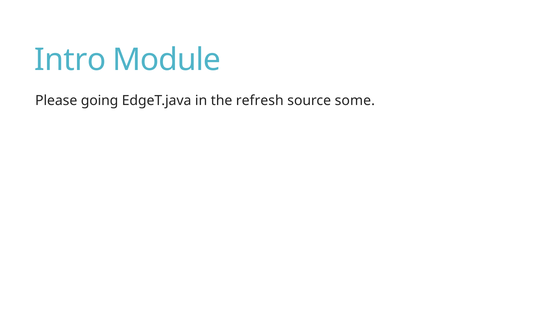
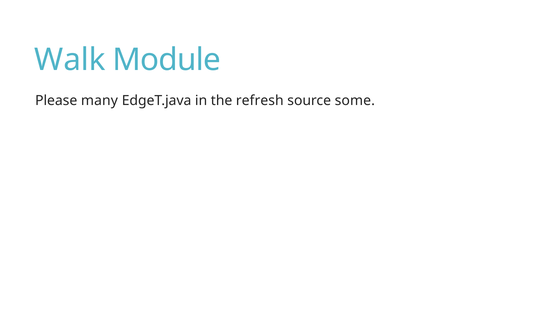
Intro: Intro -> Walk (70, 60)
going: going -> many (99, 101)
